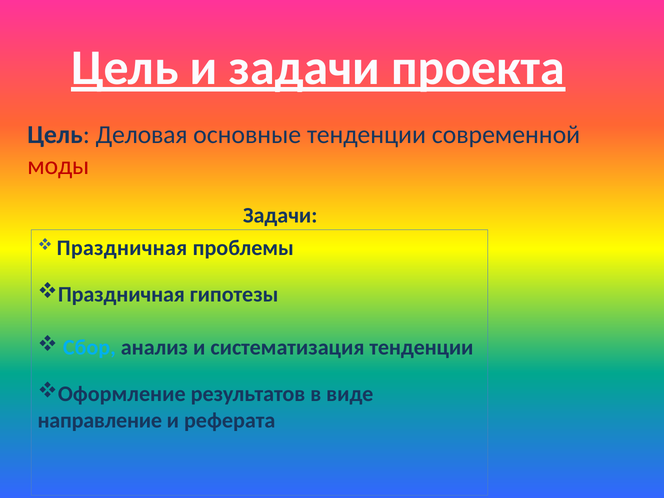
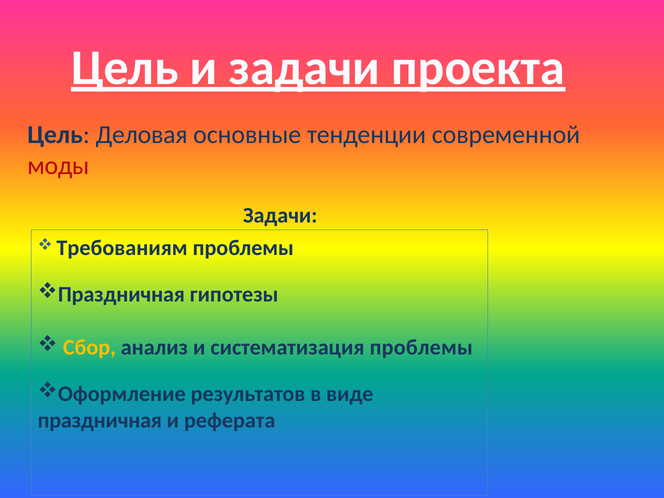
Праздничная: Праздничная -> Требованиям (122, 248)
Сбор colour: light blue -> yellow (89, 347)
систематизация тенденции: тенденции -> проблемы (421, 347)
направление: направление -> праздничная (100, 421)
